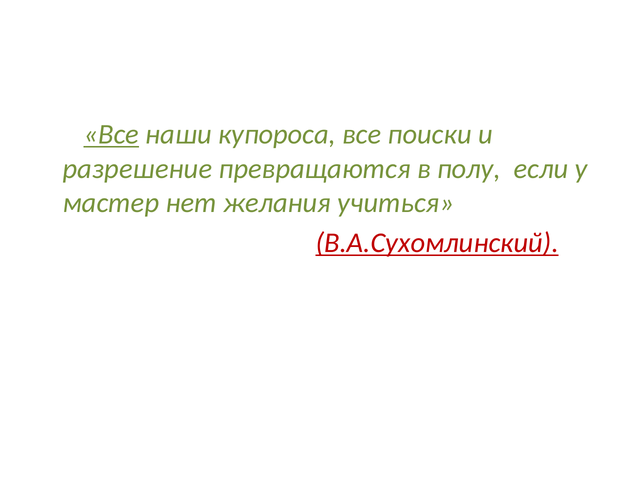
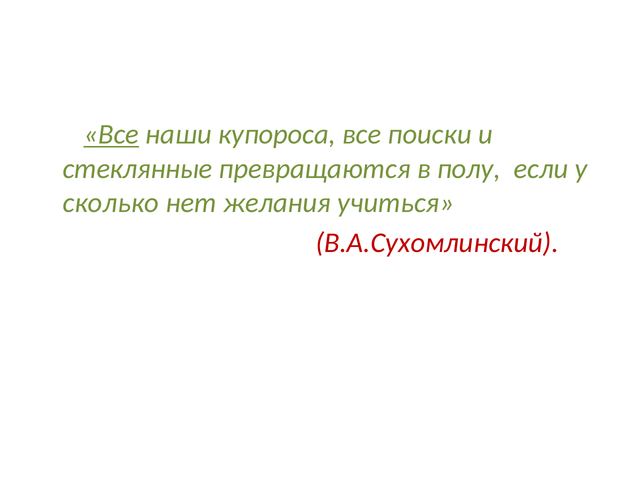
разрешение: разрешение -> стеклянные (138, 169)
мастер: мастер -> сколько (111, 203)
В.А.Сухомлинский underline: present -> none (437, 243)
